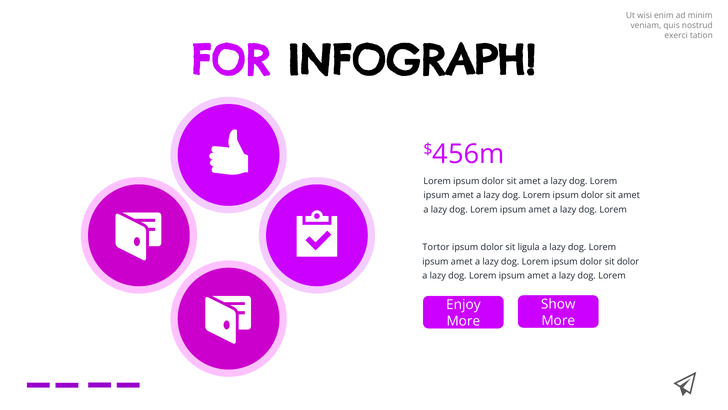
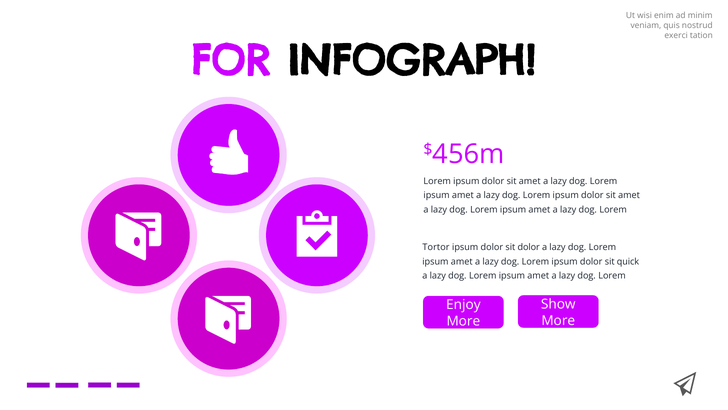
sit ligula: ligula -> dolor (529, 247)
sit dolor: dolor -> quick (628, 261)
